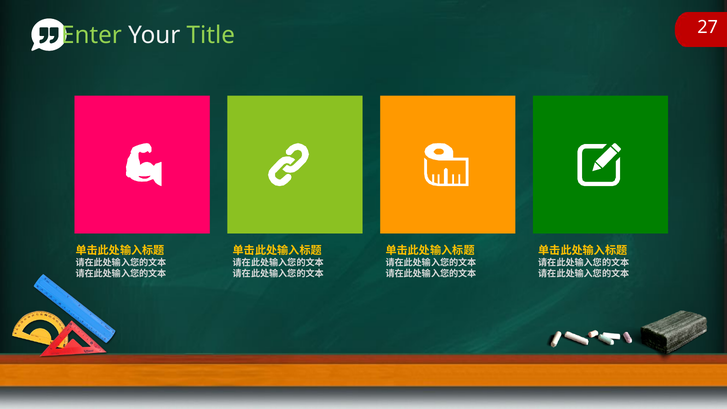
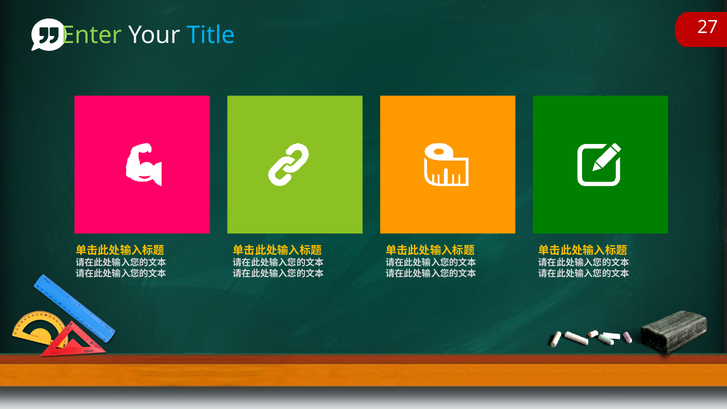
Title colour: light green -> light blue (211, 35)
